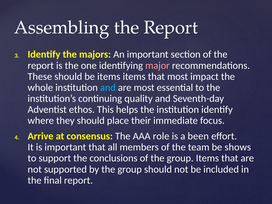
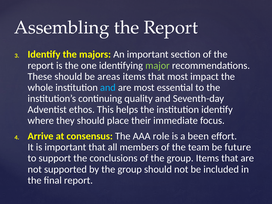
major colour: pink -> light green (157, 65)
be items: items -> areas (109, 76)
shows: shows -> future (238, 147)
